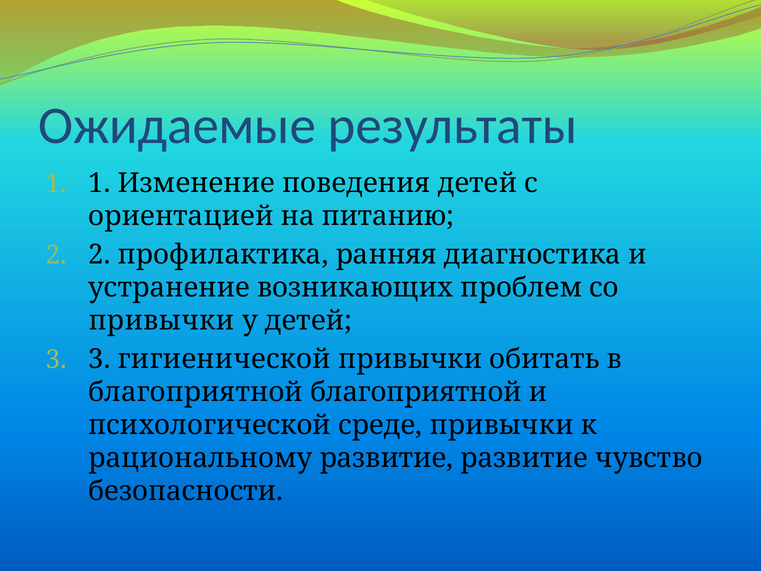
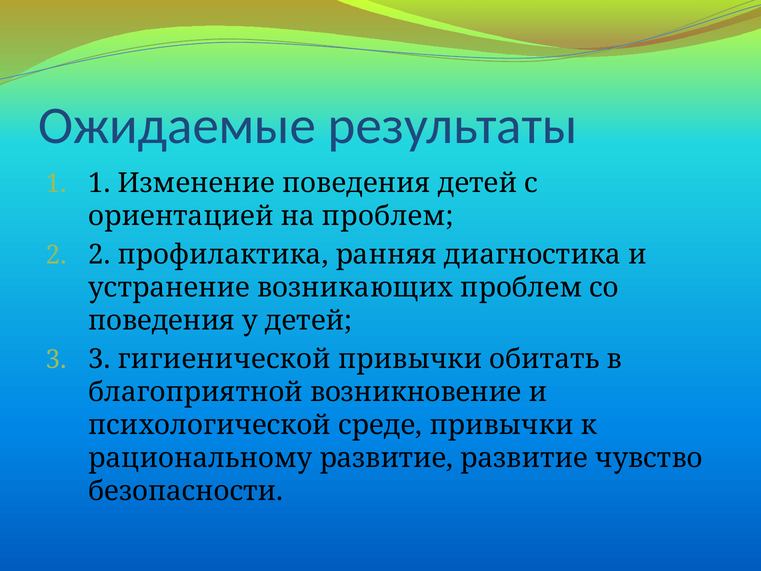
на питанию: питанию -> проблем (388, 216)
привычки: привычки -> поведения (162, 321)
благоприятной благоприятной: благоприятной -> возникновение (416, 392)
